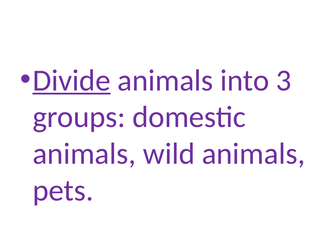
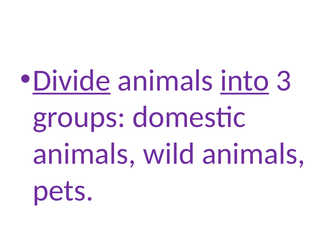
into underline: none -> present (245, 81)
